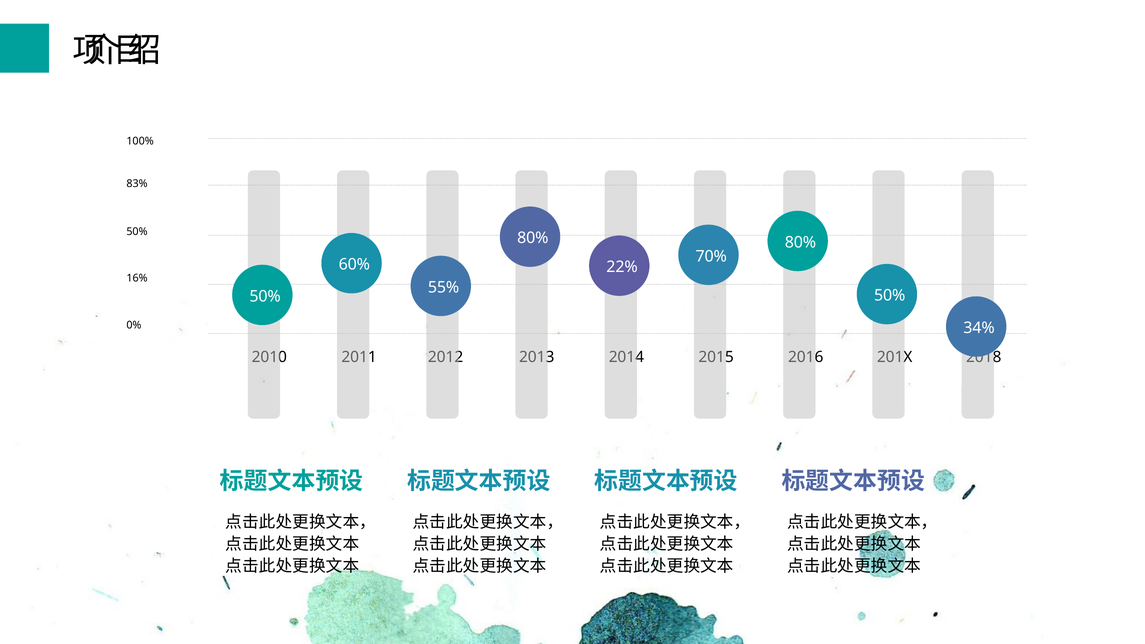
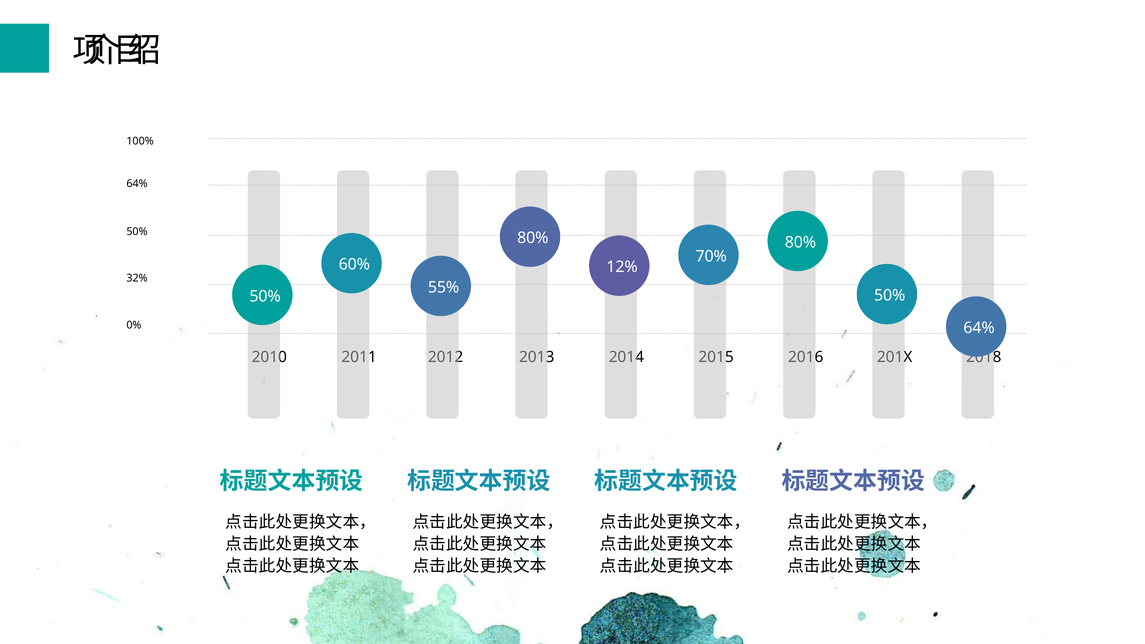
83%: 83% -> 64% (137, 184)
22%: 22% -> 12% (622, 267)
16%: 16% -> 32% (137, 278)
34%: 34% -> 64% (979, 328)
